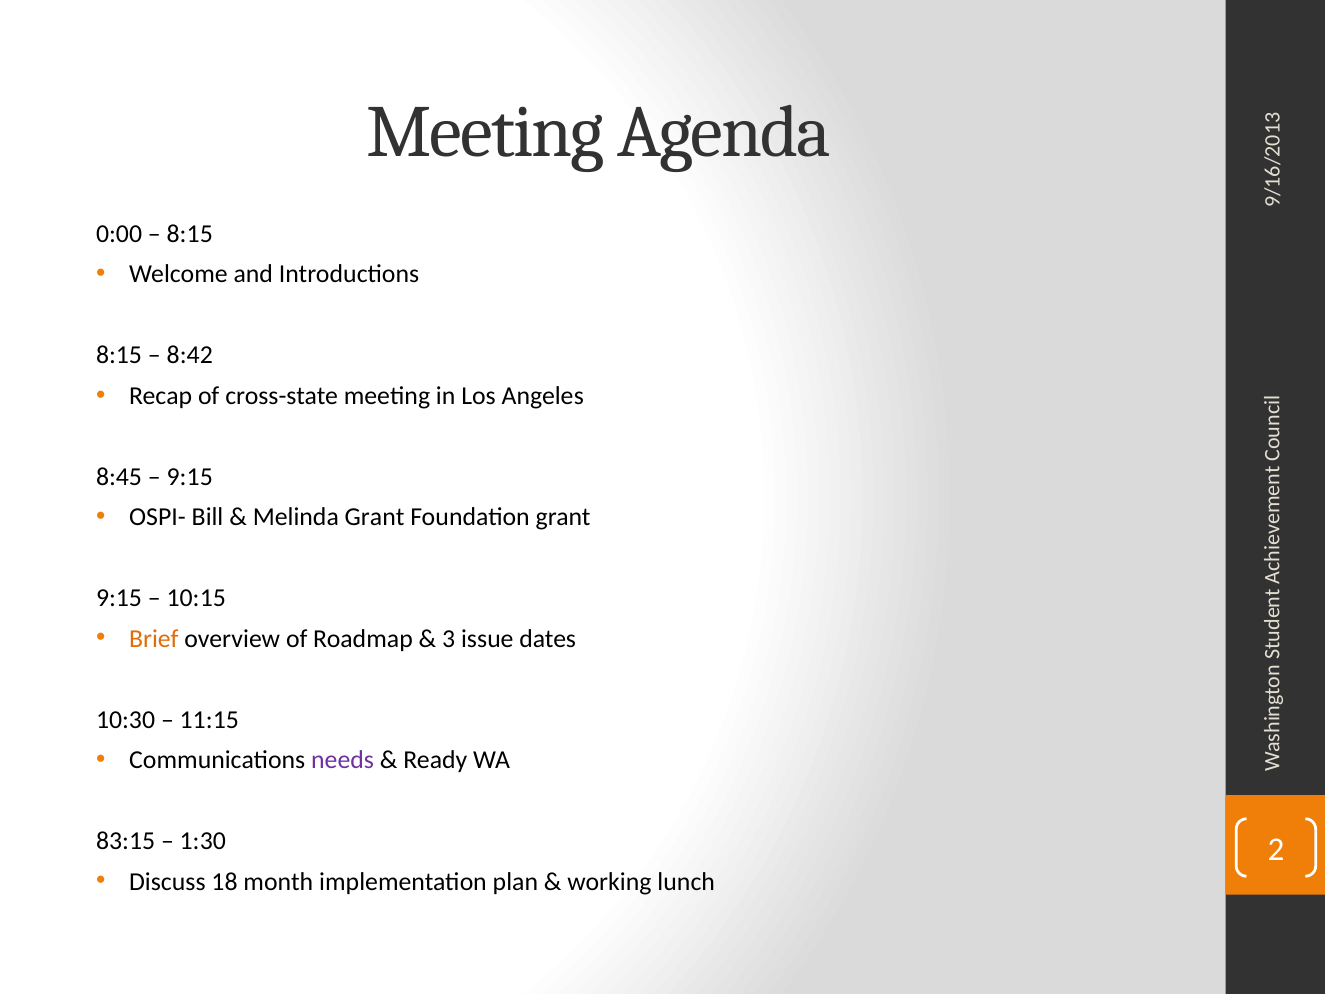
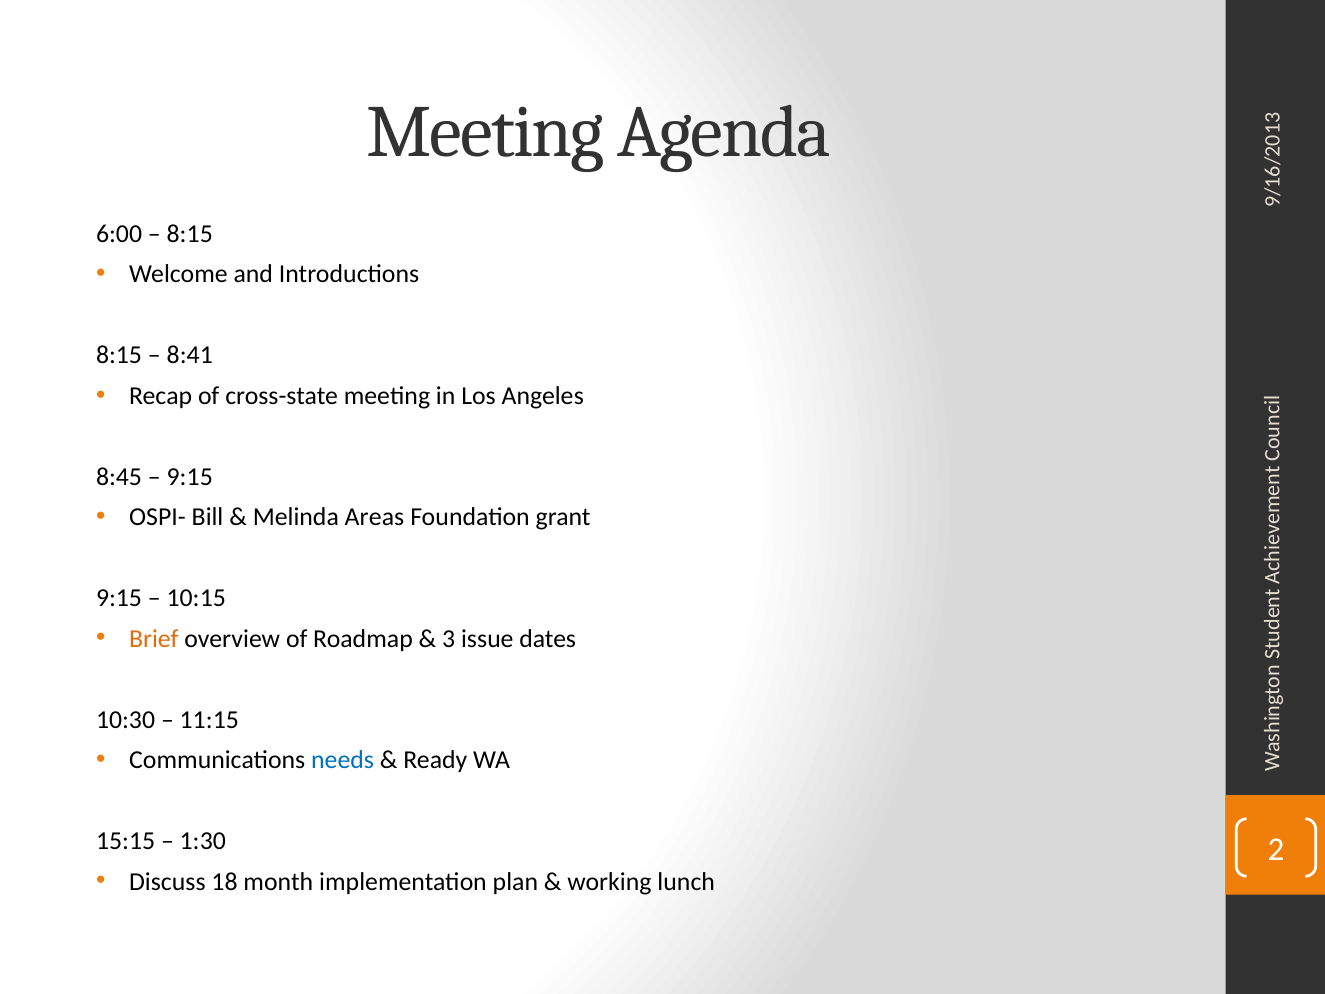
0:00: 0:00 -> 6:00 (119, 234)
8:42: 8:42 -> 8:41 (190, 355)
Melinda Grant: Grant -> Areas (374, 517)
needs colour: purple -> blue (343, 760)
83:15: 83:15 -> 15:15 (126, 841)
